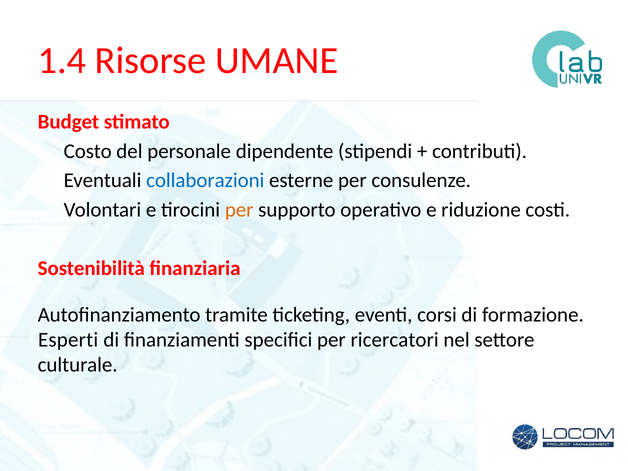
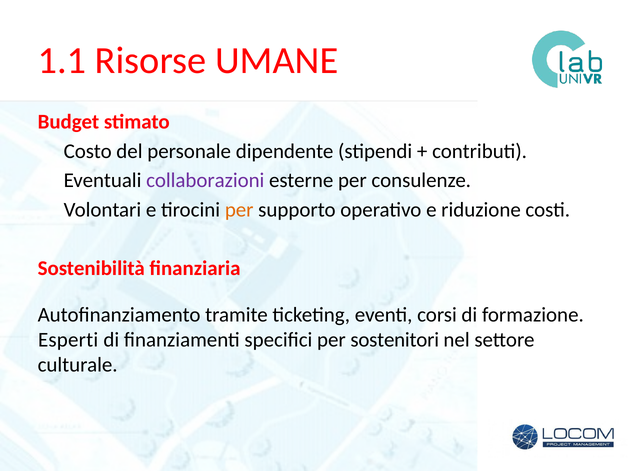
1.4: 1.4 -> 1.1 (62, 61)
collaborazioni colour: blue -> purple (205, 180)
ricercatori: ricercatori -> sostenitori (395, 340)
